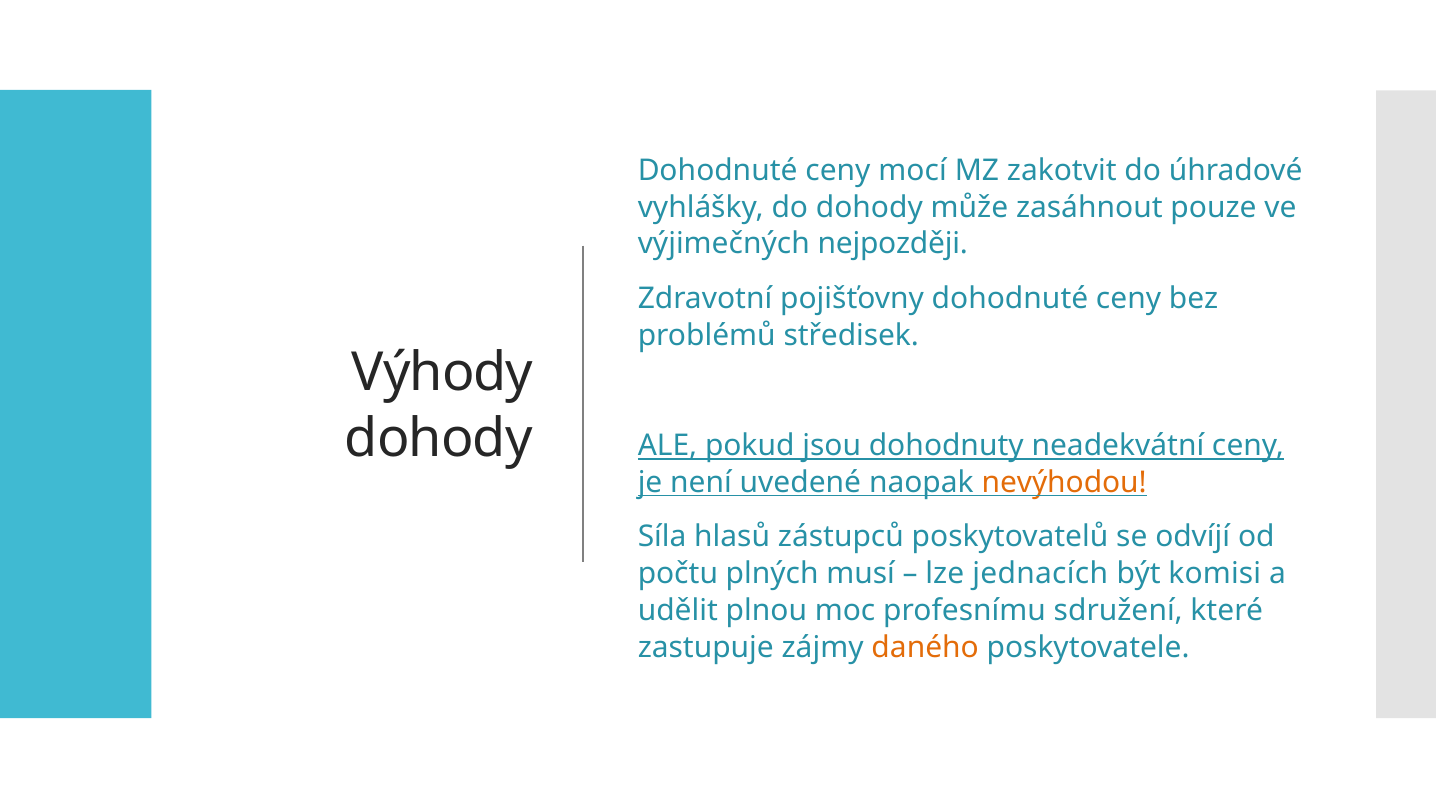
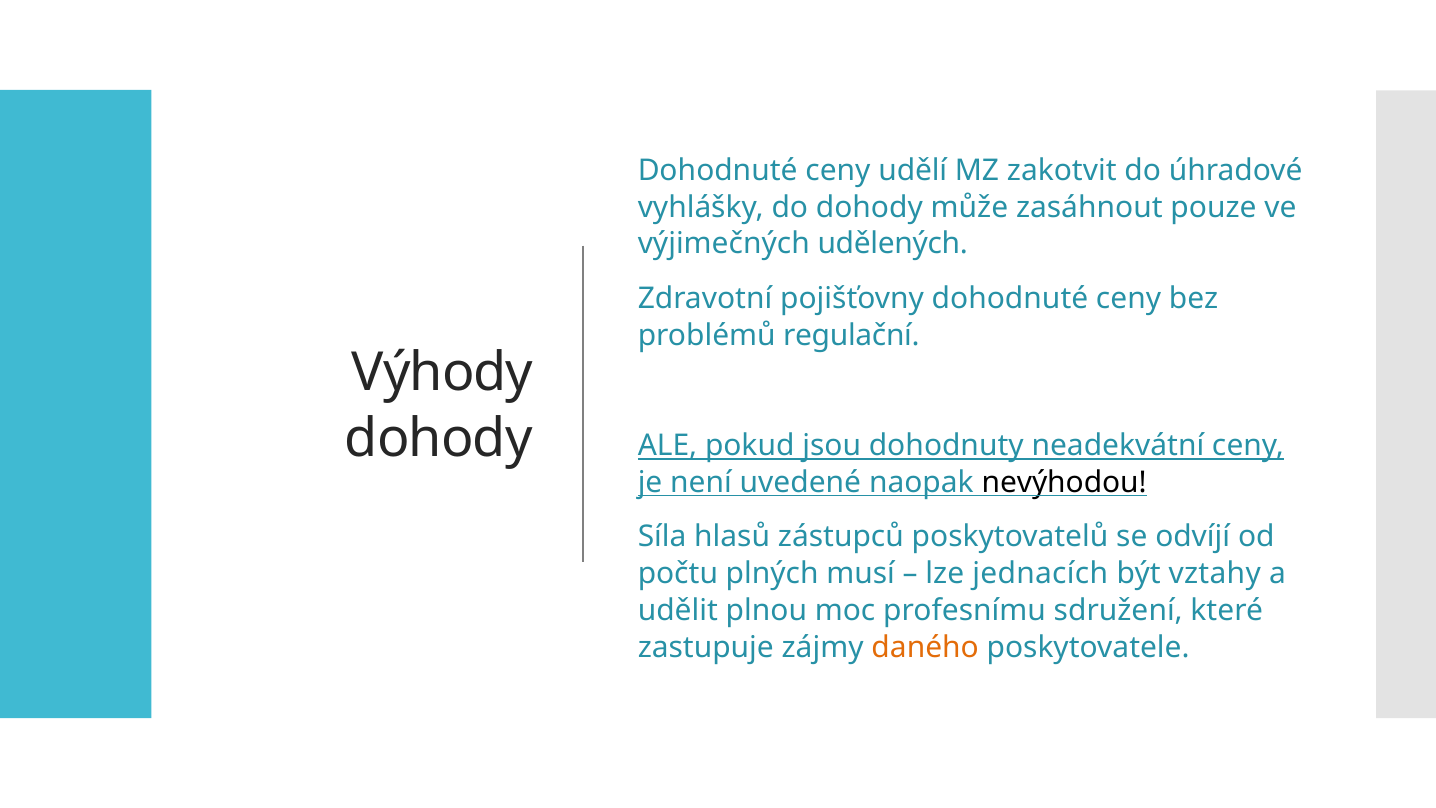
mocí: mocí -> udělí (913, 170)
nejpozději: nejpozději -> udělených (893, 244)
středisek: středisek -> regulační (851, 336)
nevýhodou colour: orange -> black (1064, 482)
komisi: komisi -> vztahy (1215, 574)
